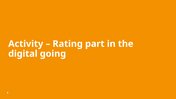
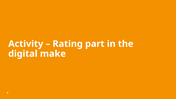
going: going -> make (53, 54)
